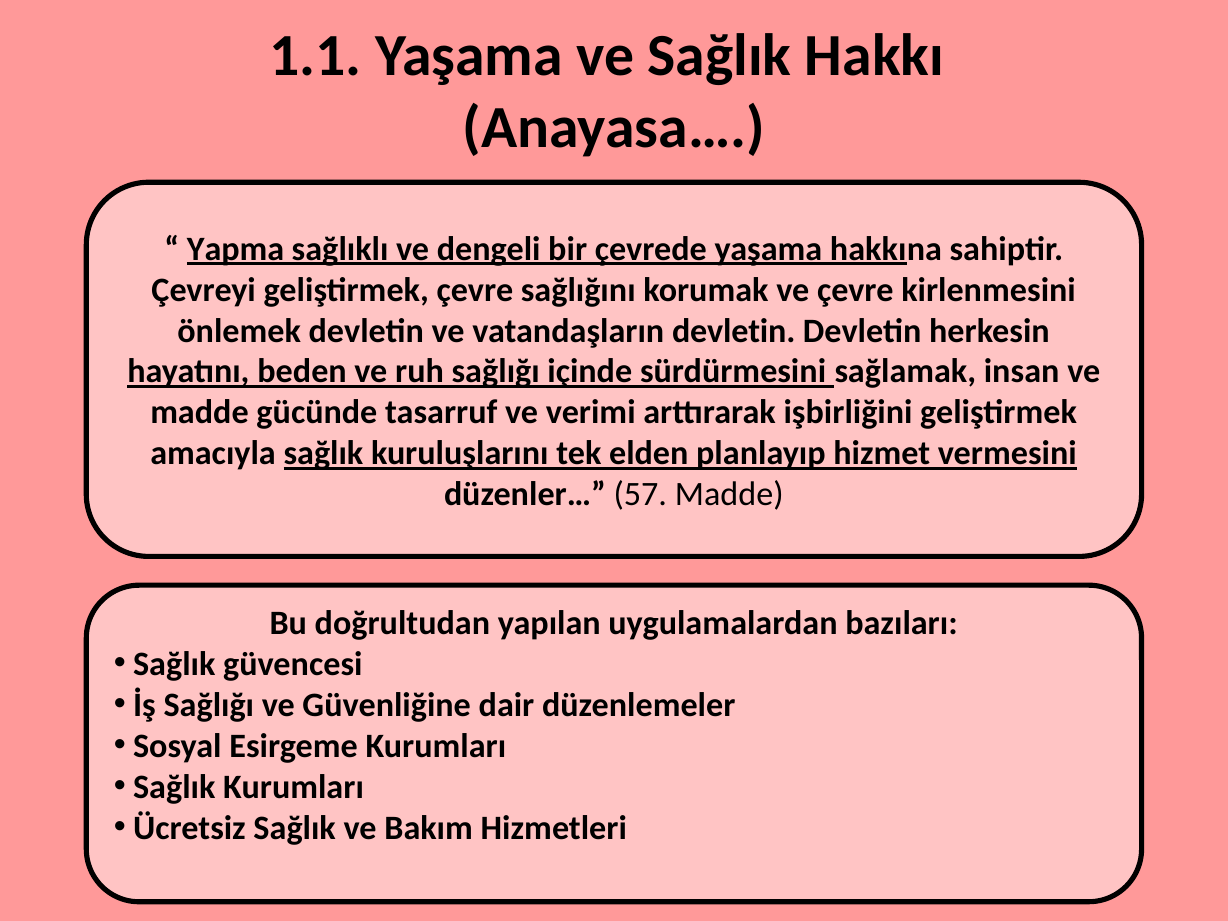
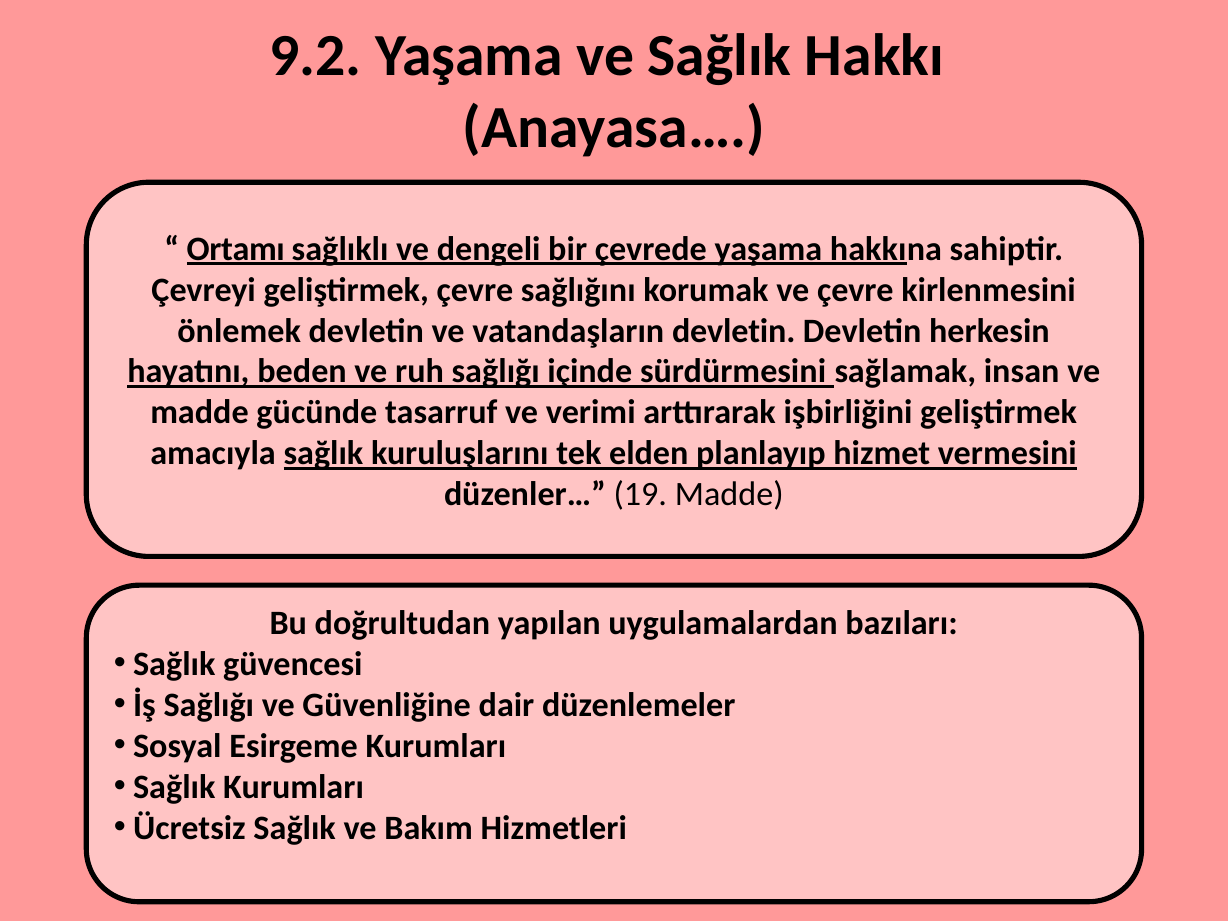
1.1: 1.1 -> 9.2 (316, 56)
Yapma: Yapma -> Ortamı (236, 249)
57: 57 -> 19 (640, 495)
